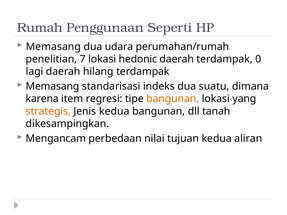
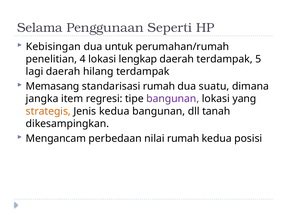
Rumah: Rumah -> Selama (40, 28)
Memasang: Memasang -> Kebisingan (53, 47)
udara: udara -> untuk (119, 47)
7: 7 -> 4 (83, 59)
hedonic: hedonic -> lengkap (138, 59)
0: 0 -> 5 (258, 59)
standarisasi indeks: indeks -> rumah (159, 86)
karena: karena -> jangka (42, 99)
bangunan colour: orange -> purple (173, 99)
nilai tujuan: tujuan -> rumah (183, 139)
aliran: aliran -> posisi (248, 139)
